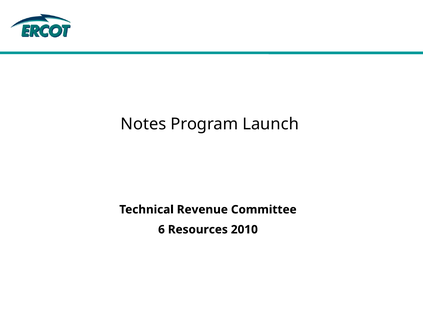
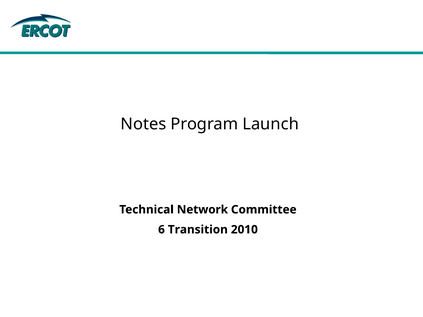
Revenue: Revenue -> Network (202, 210)
Resources: Resources -> Transition (198, 230)
